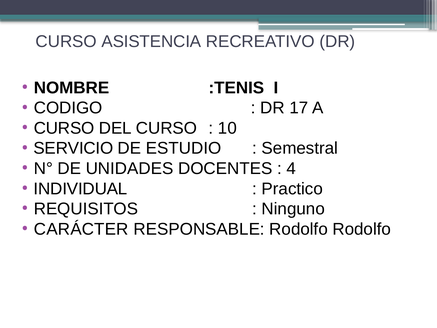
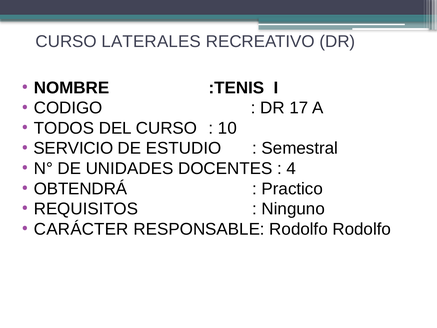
ASISTENCIA: ASISTENCIA -> LATERALES (151, 42)
CURSO: CURSO -> TODOS (64, 128)
INDIVIDUAL: INDIVIDUAL -> OBTENDRÁ (80, 189)
